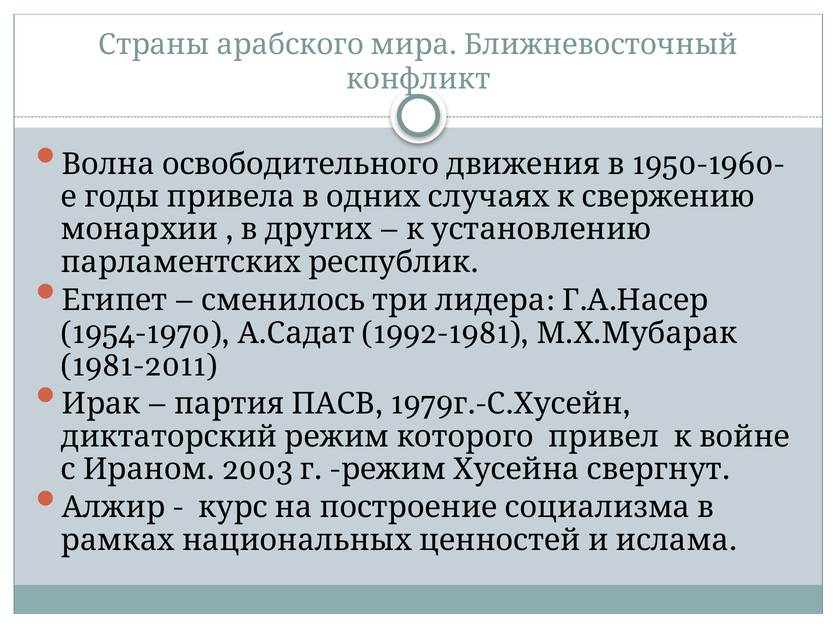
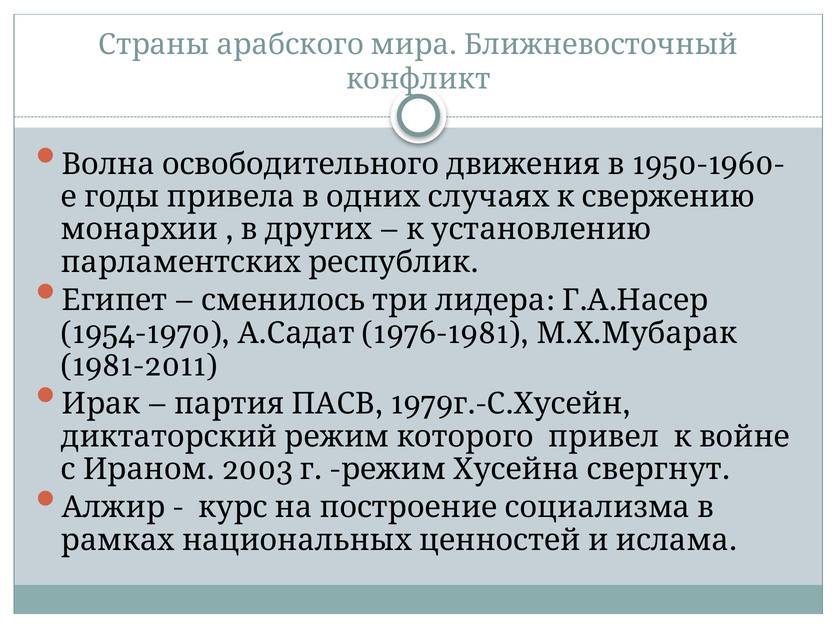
1992-1981: 1992-1981 -> 1976-1981 (445, 333)
